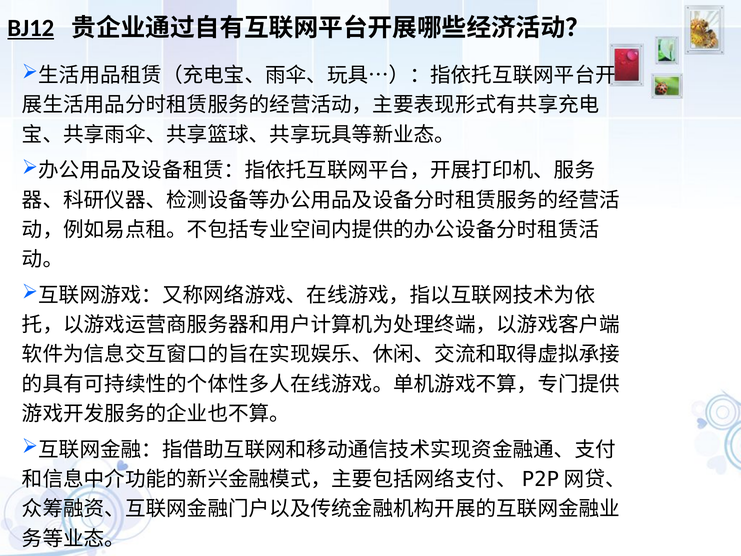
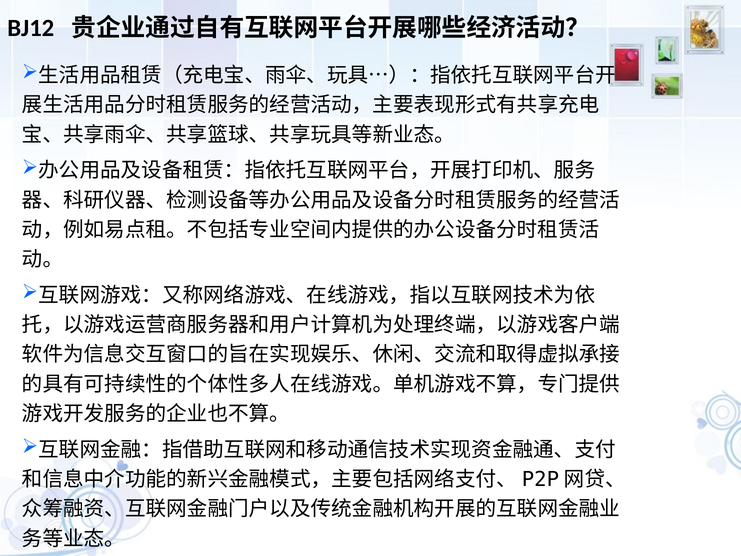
BJ12 underline: present -> none (31, 28)
